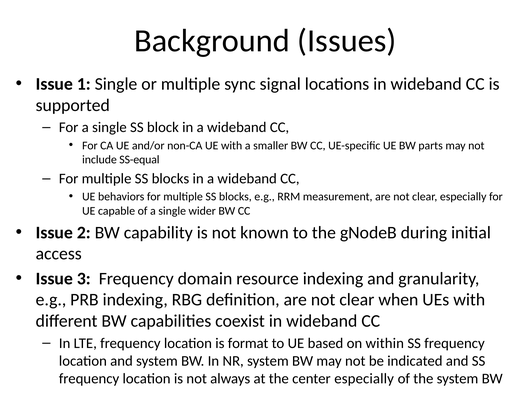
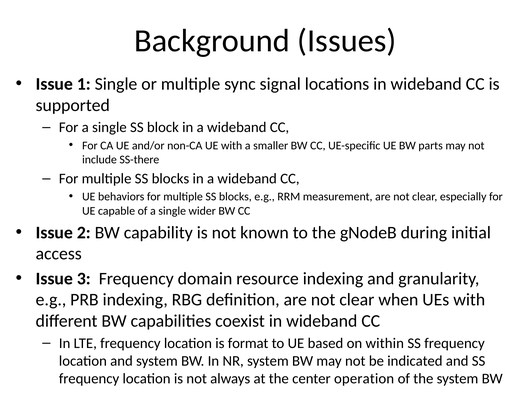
SS-equal: SS-equal -> SS-there (139, 160)
center especially: especially -> operation (364, 379)
